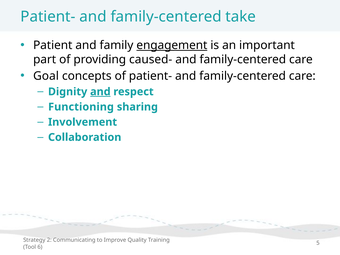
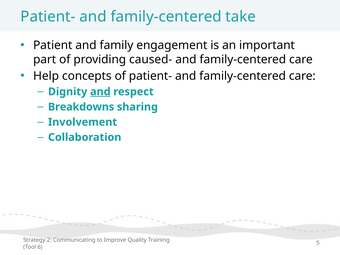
engagement underline: present -> none (172, 45)
Goal: Goal -> Help (46, 76)
Functioning: Functioning -> Breakdowns (81, 107)
